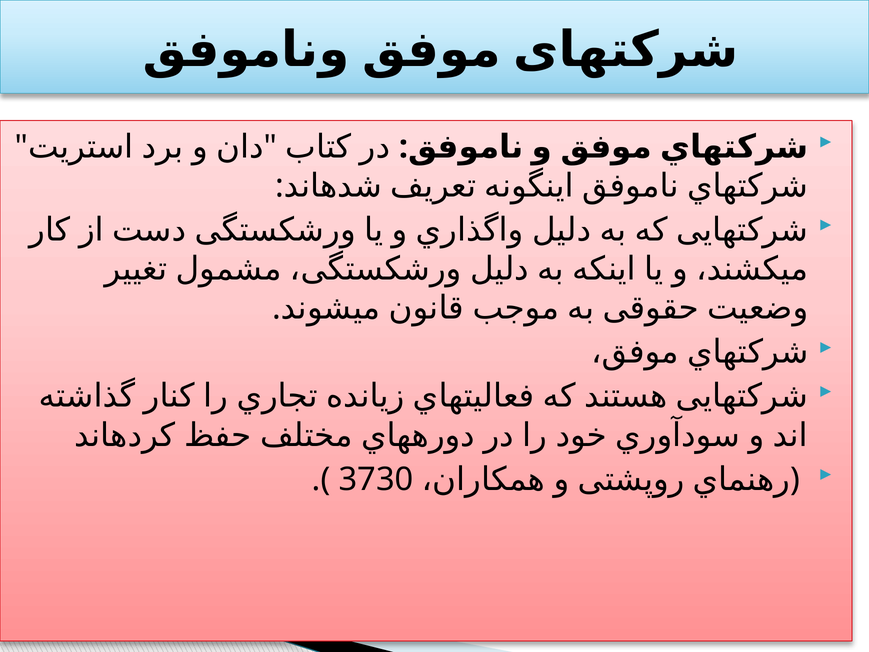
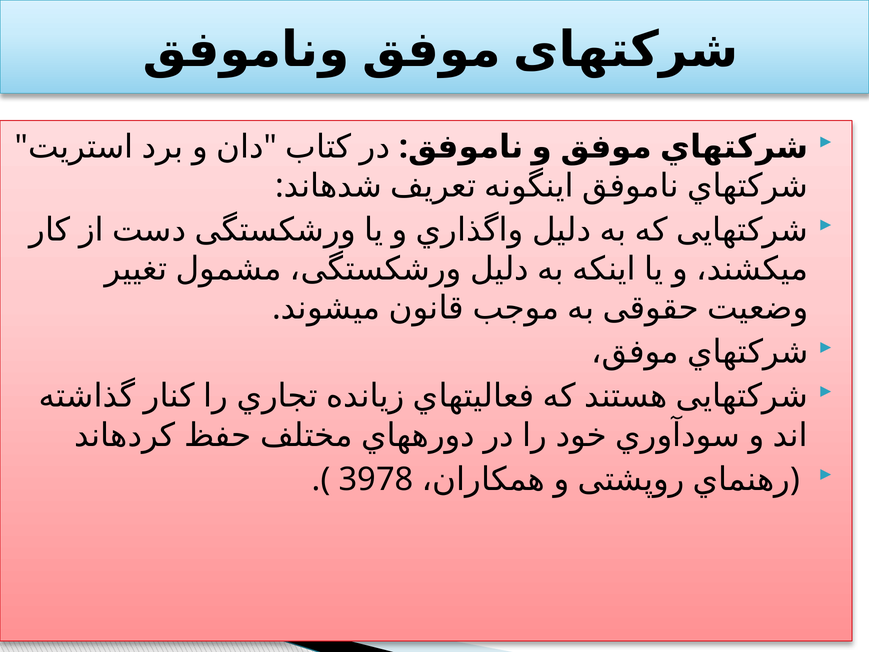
3730: 3730 -> 3978 (376, 479)
